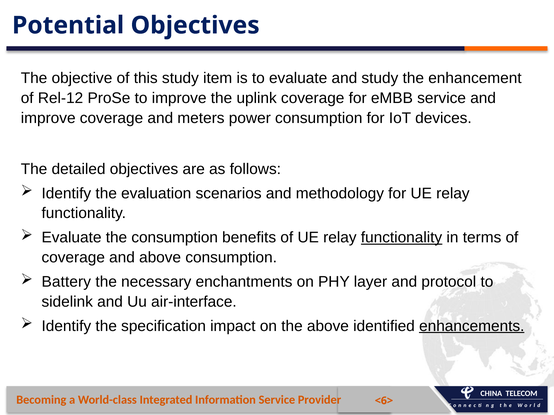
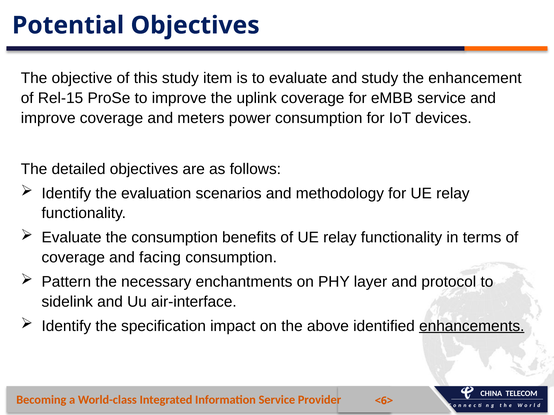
Rel-12: Rel-12 -> Rel-15 (61, 98)
functionality underline: present -> none (402, 238)
and above: above -> facing (160, 258)
Battery: Battery -> Pattern (66, 282)
